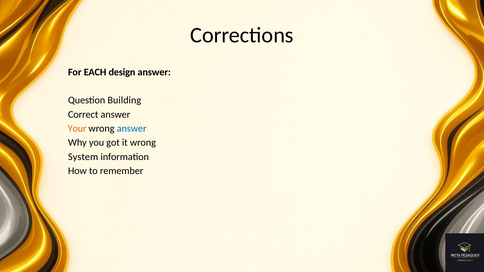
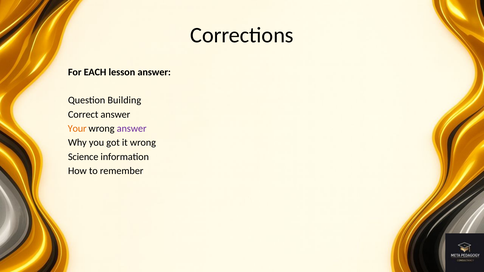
design: design -> lesson (122, 72)
answer colour: blue -> purple (132, 129)
System: System -> Science (83, 157)
